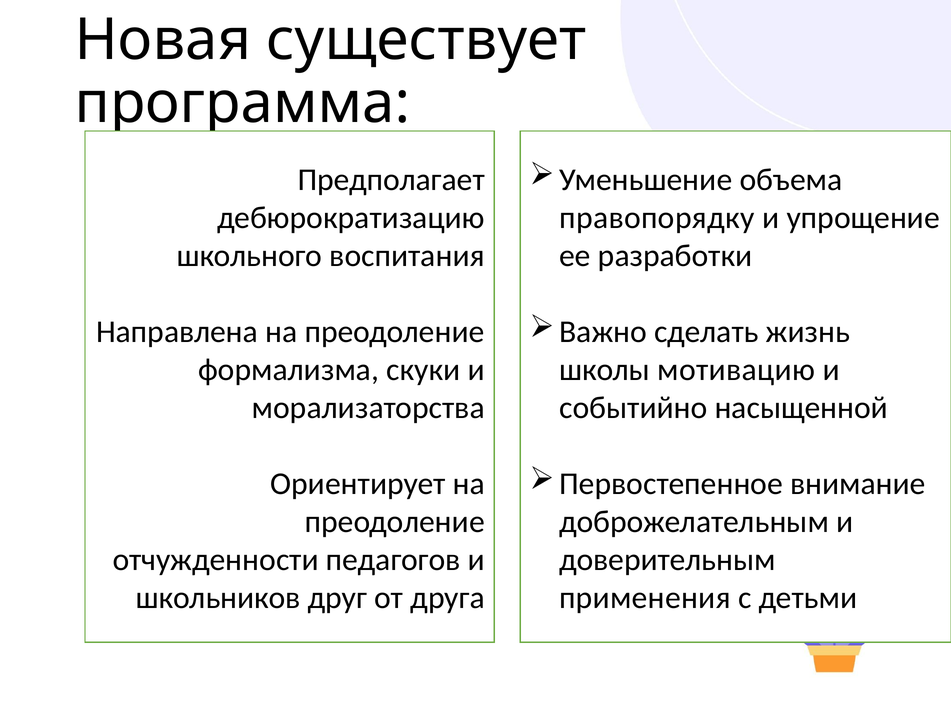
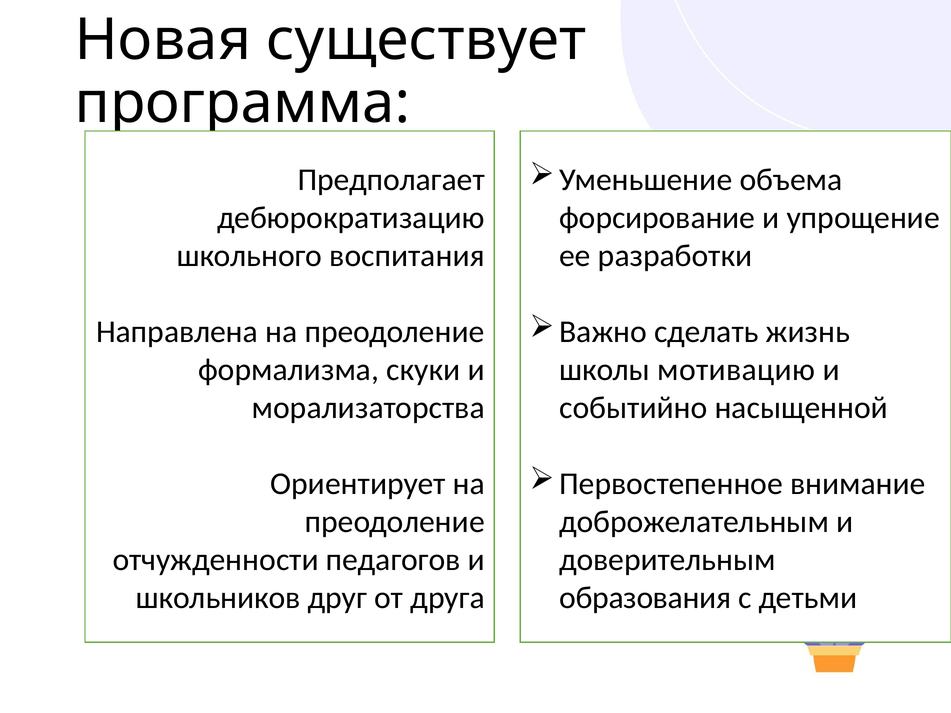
правопорядку: правопорядку -> форсирование (657, 218)
применения: применения -> образования (645, 598)
